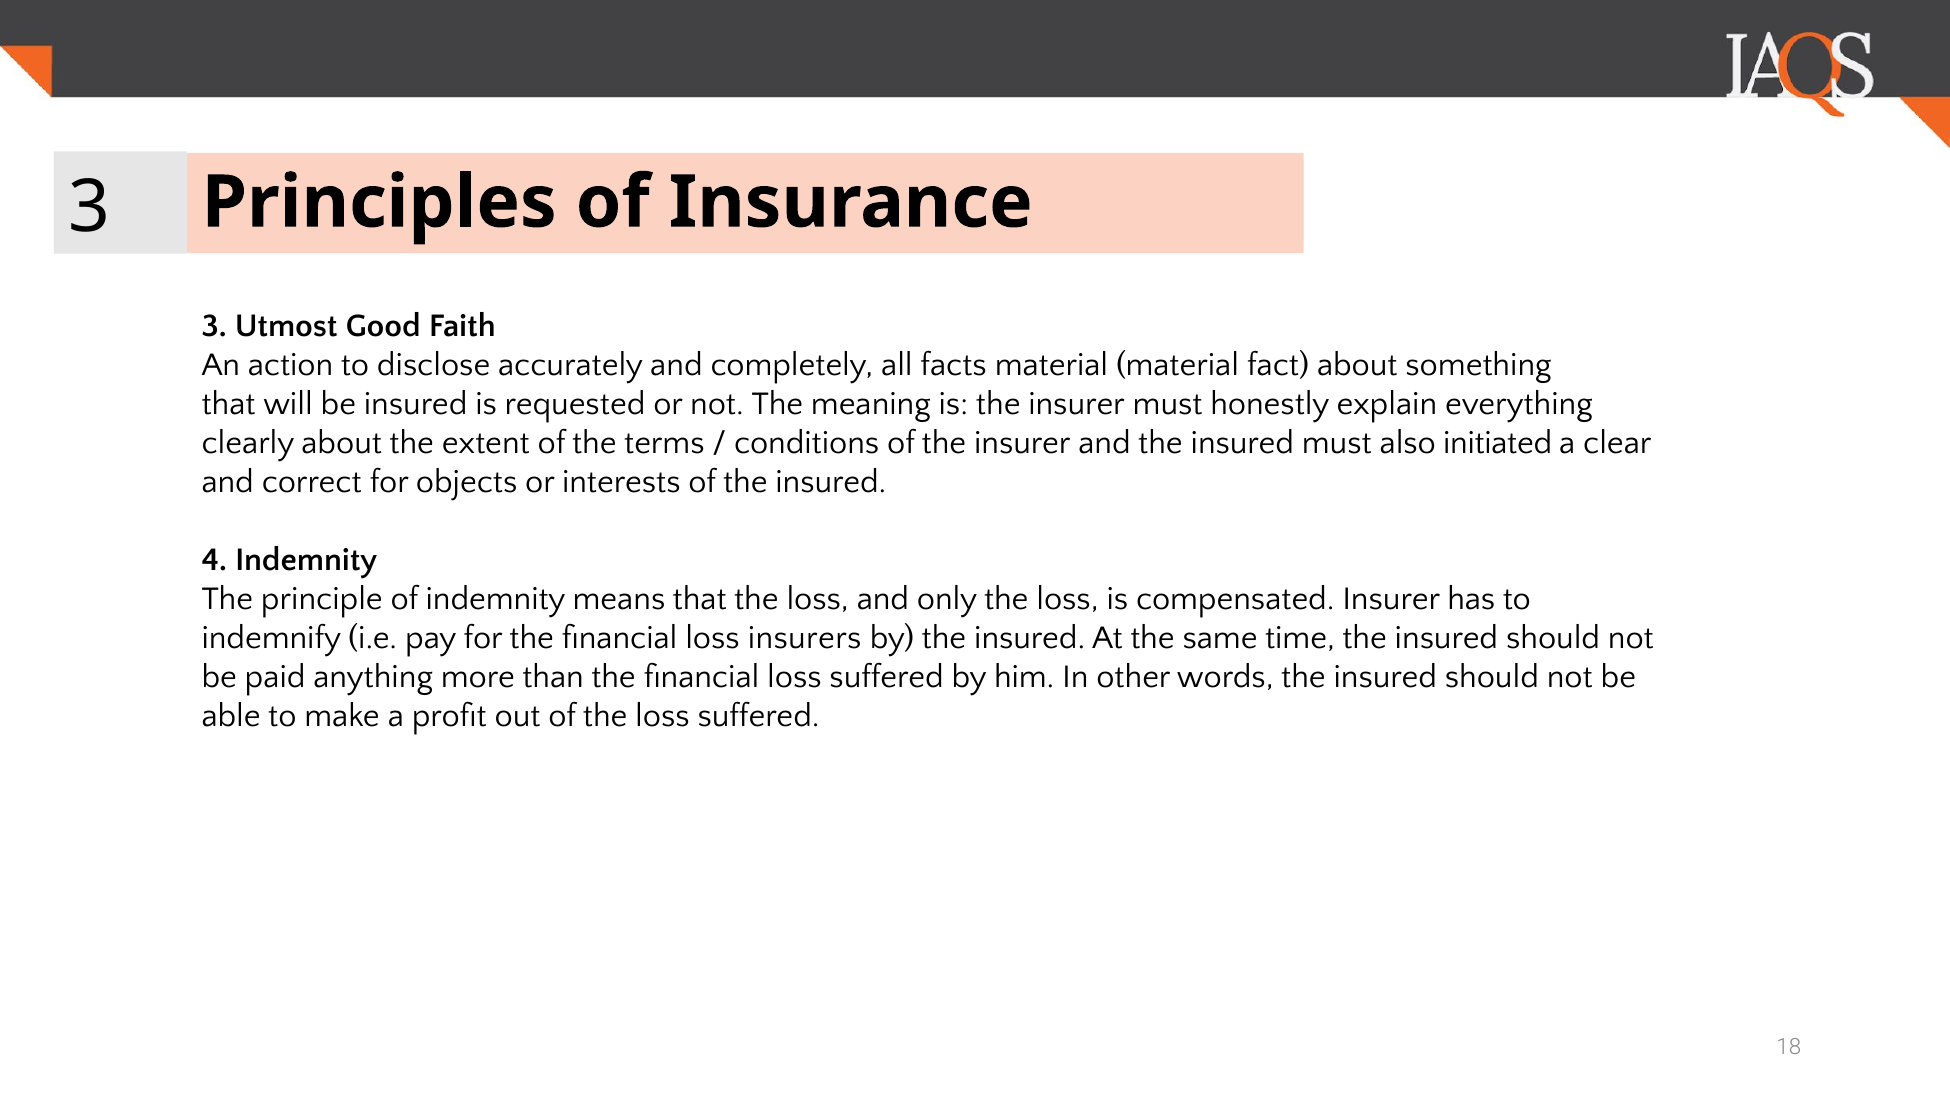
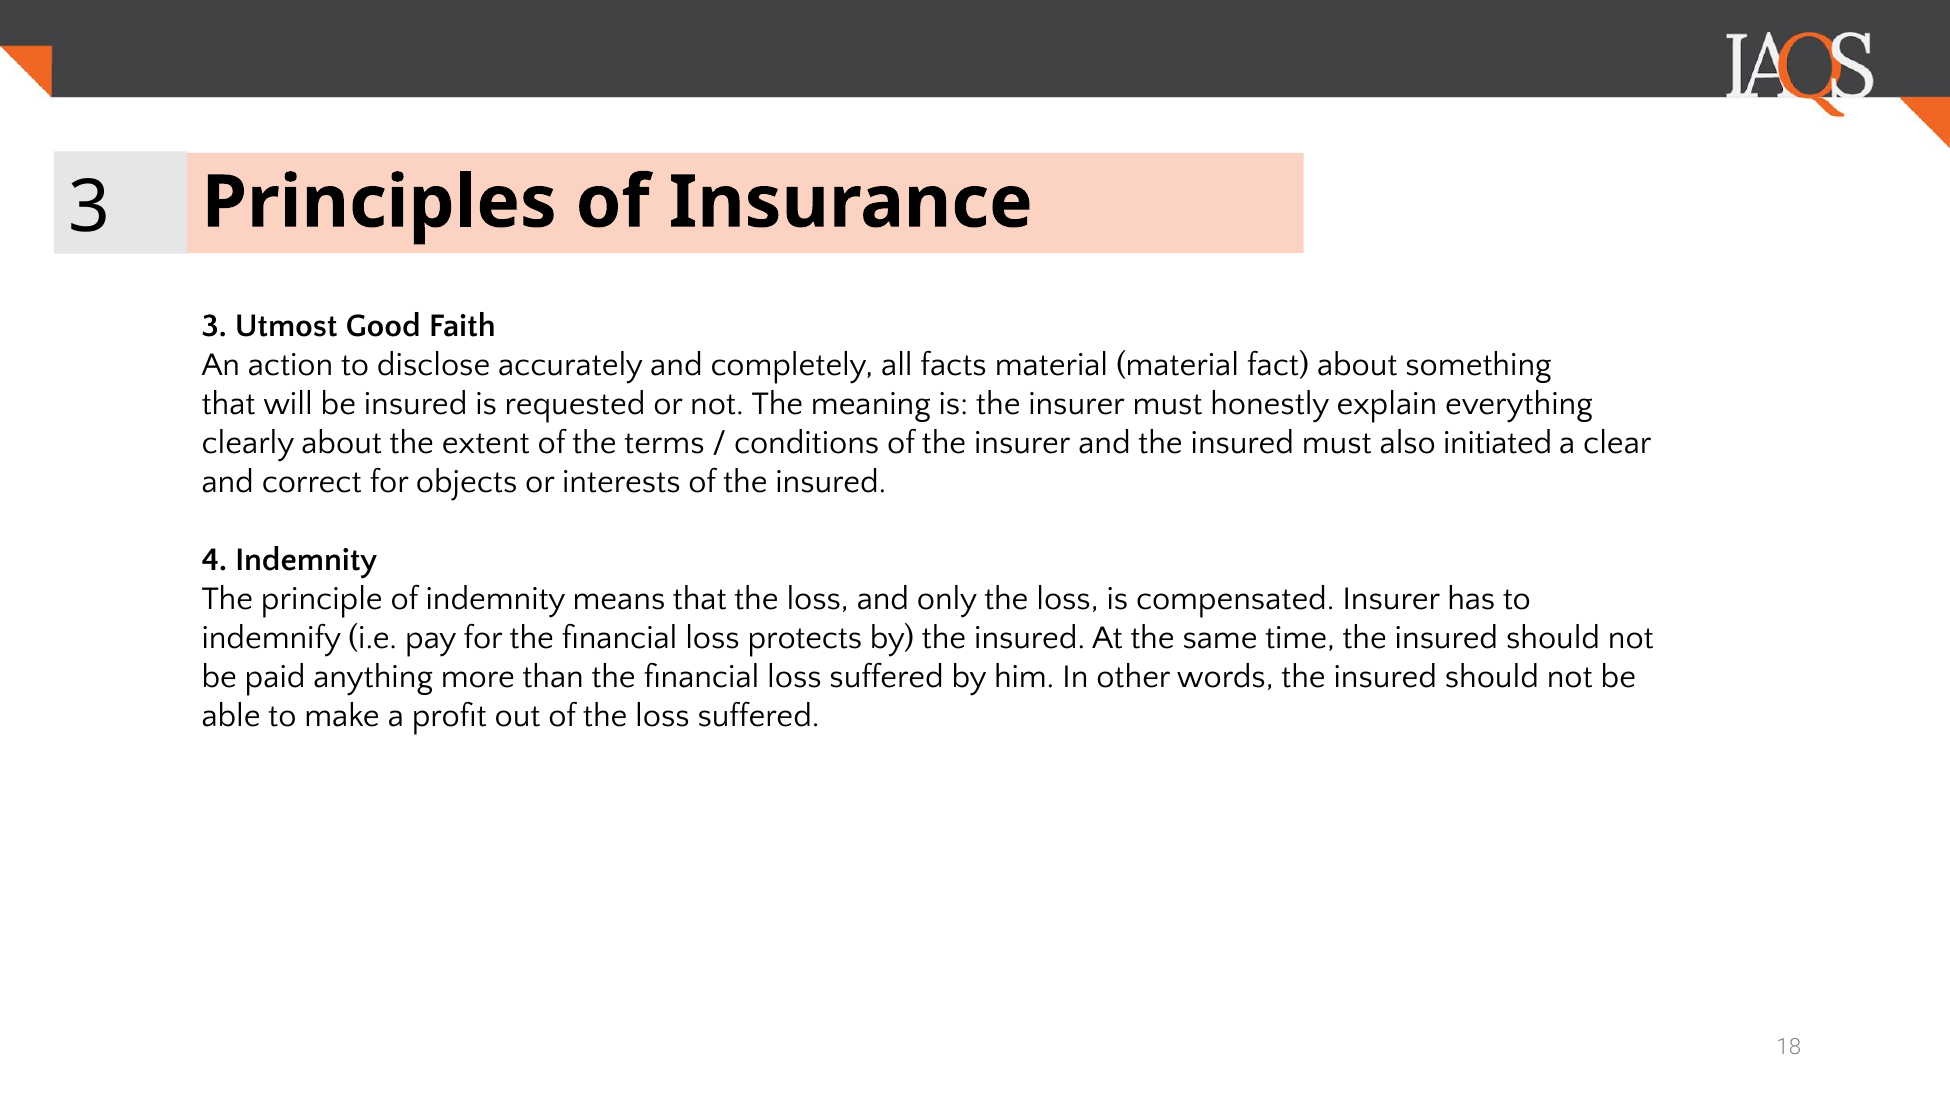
insurers: insurers -> protects (805, 638)
